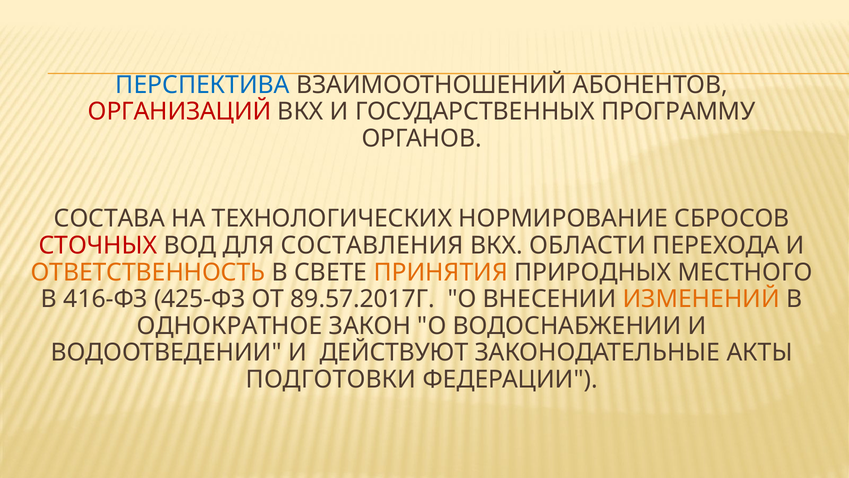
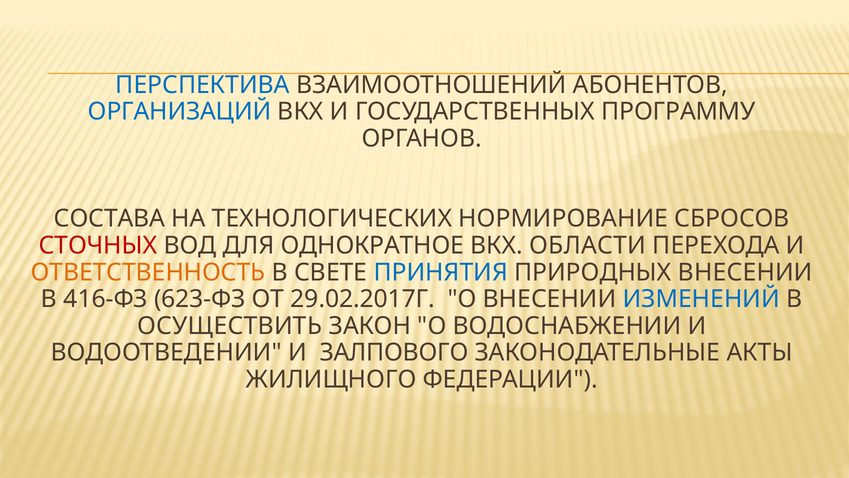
ОРГАНИЗАЦИЙ colour: red -> blue (180, 112)
СОСТАВЛЕНИЯ: СОСТАВЛЕНИЯ -> ОДНОКРАТНОЕ (372, 245)
ПРИНЯТИЯ colour: orange -> blue (441, 272)
ПРИРОДНЫХ МЕСТНОГО: МЕСТНОГО -> ВНЕСЕНИИ (745, 272)
425-ФЗ: 425-ФЗ -> 623-ФЗ (200, 299)
89.57.2017Г: 89.57.2017Г -> 29.02.2017Г (363, 299)
ИЗМЕНЕНИЙ colour: orange -> blue (701, 299)
ОДНОКРАТНОЕ: ОДНОКРАТНОЕ -> ОСУЩЕСТВИТЬ (230, 326)
ДЕЙСТВУЮТ: ДЕЙСТВУЮТ -> ЗАЛПОВОГО (394, 352)
ПОДГОТОВКИ: ПОДГОТОВКИ -> ЖИЛИЩНОГО (331, 379)
